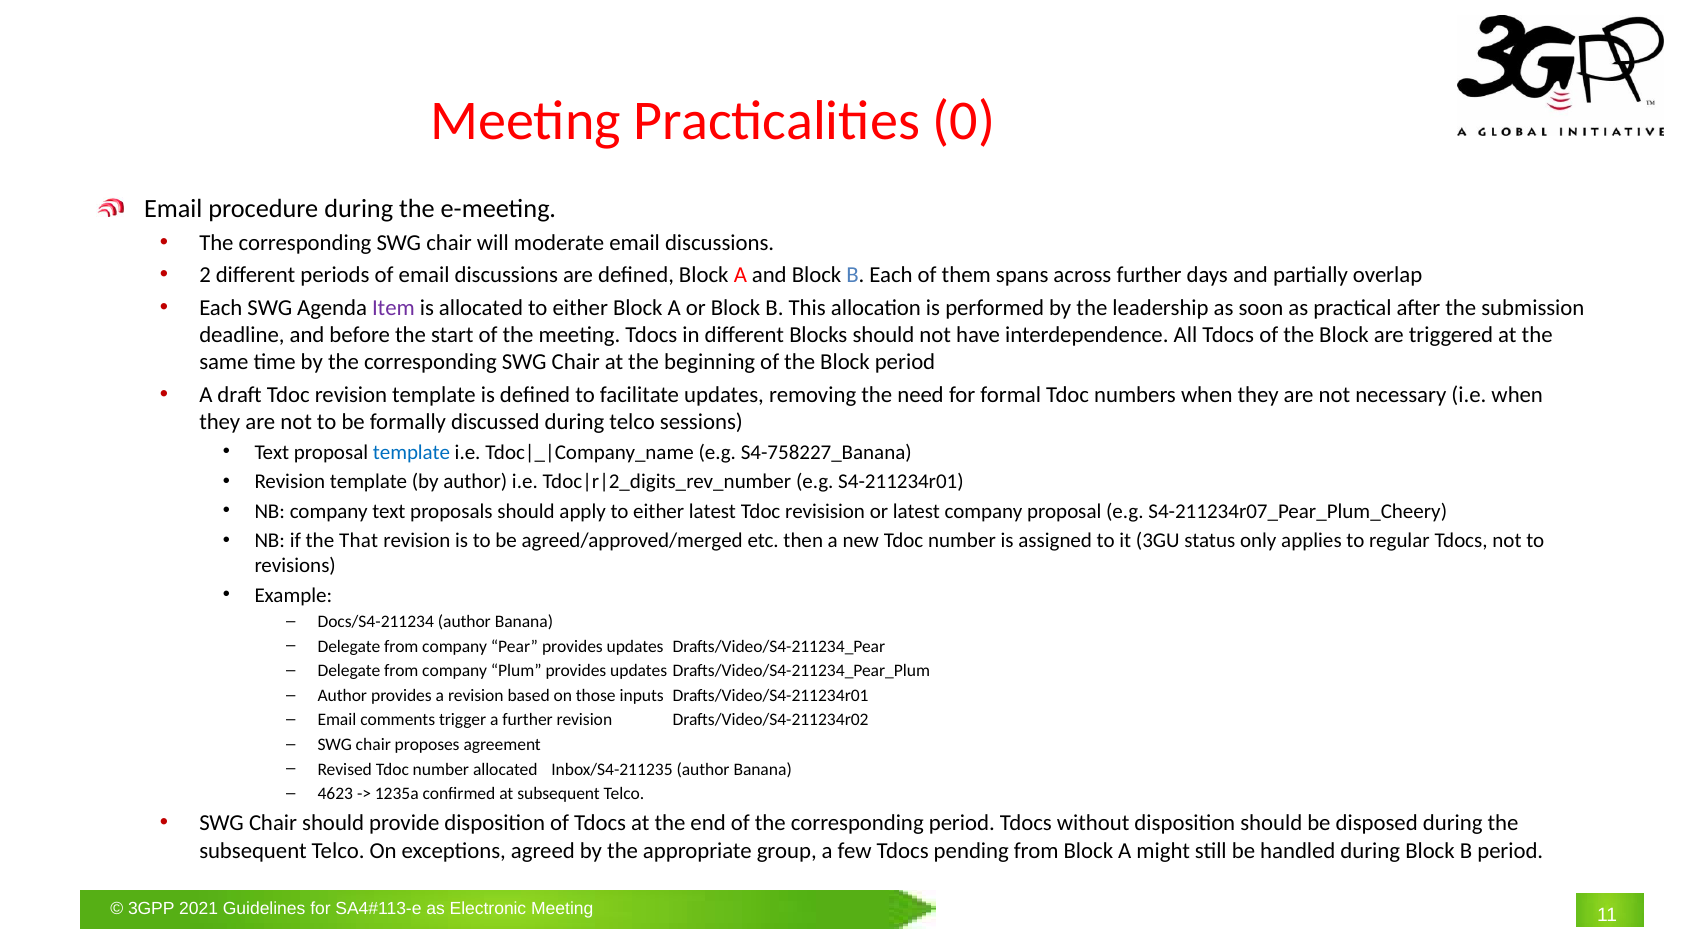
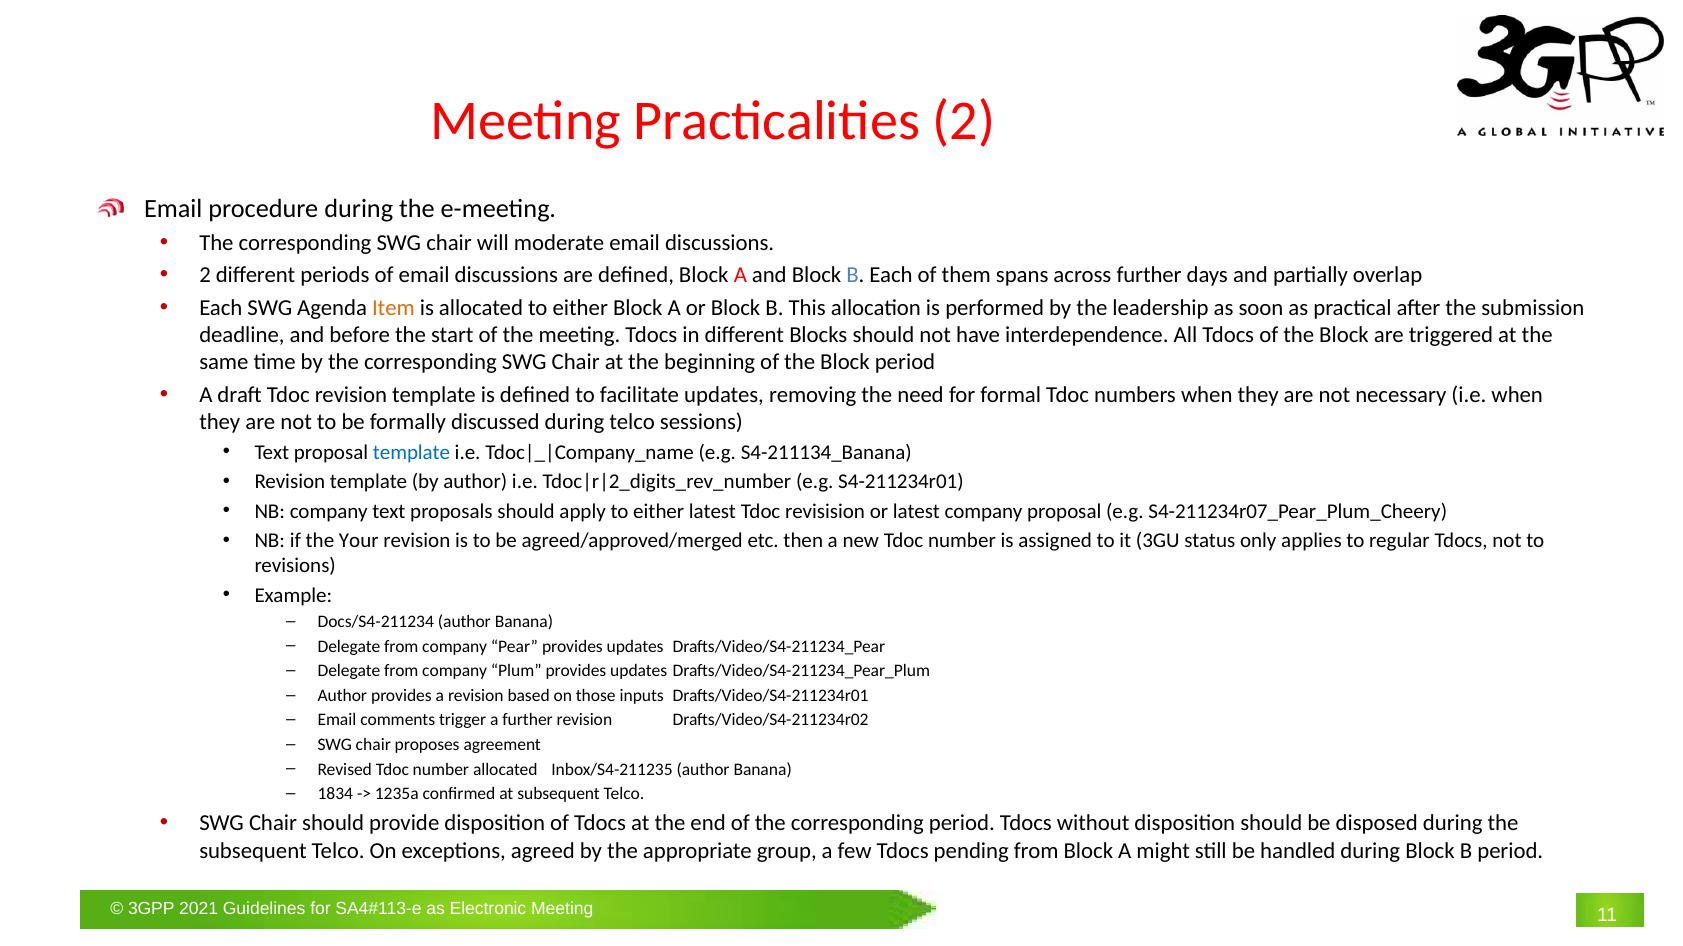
Practicalities 0: 0 -> 2 (964, 121)
Item colour: purple -> orange (393, 308)
S4-758227_Banana: S4-758227_Banana -> S4-211134_Banana (826, 453)
That: That -> Your (359, 541)
4623: 4623 -> 1834 (335, 794)
